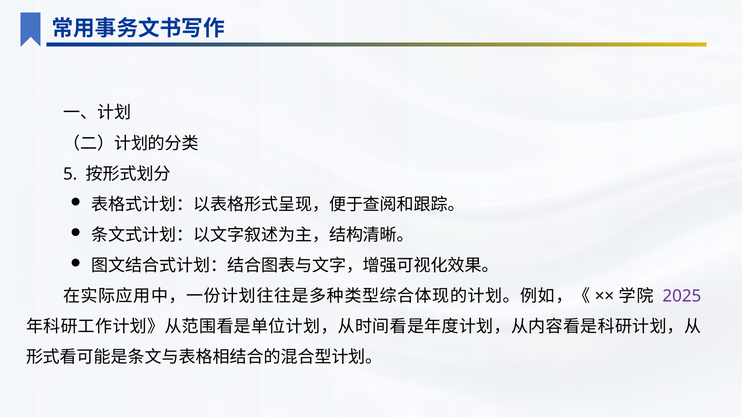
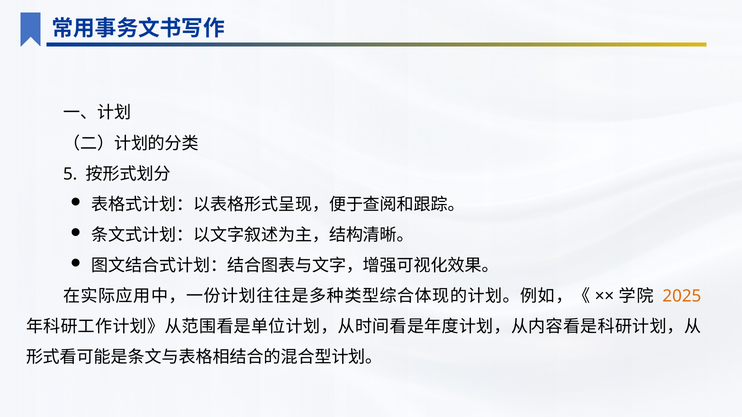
2025 colour: purple -> orange (682, 296)
